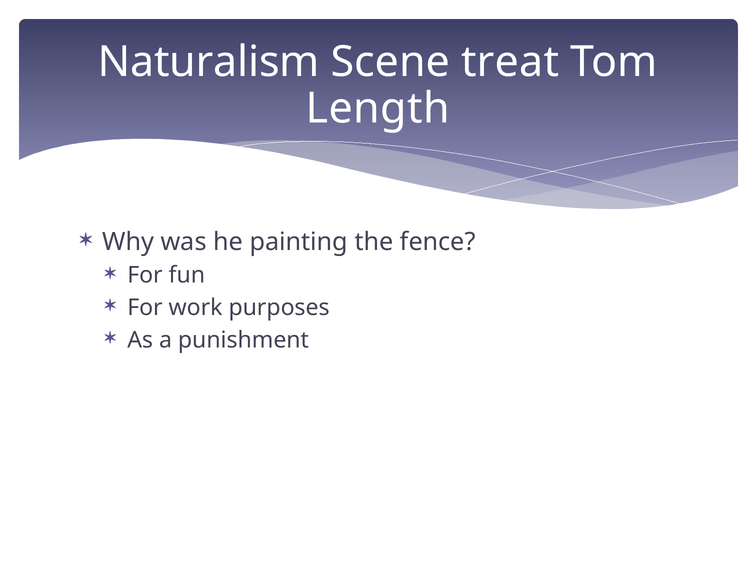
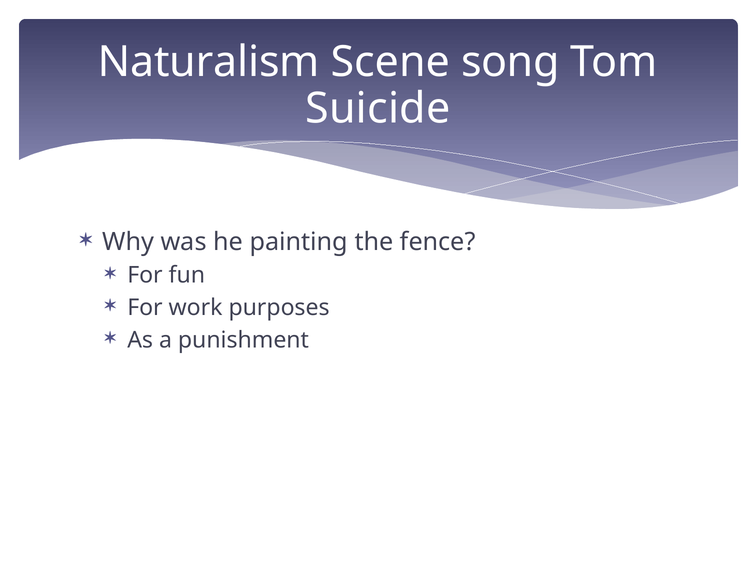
treat: treat -> song (510, 62)
Length: Length -> Suicide (378, 109)
